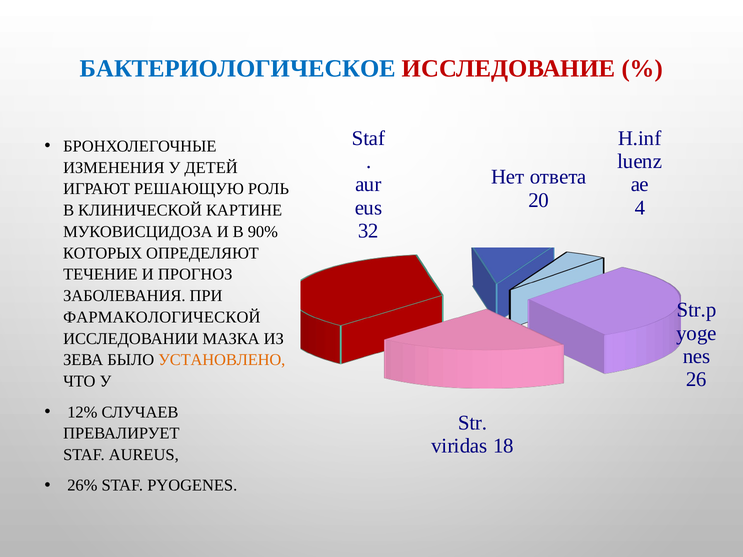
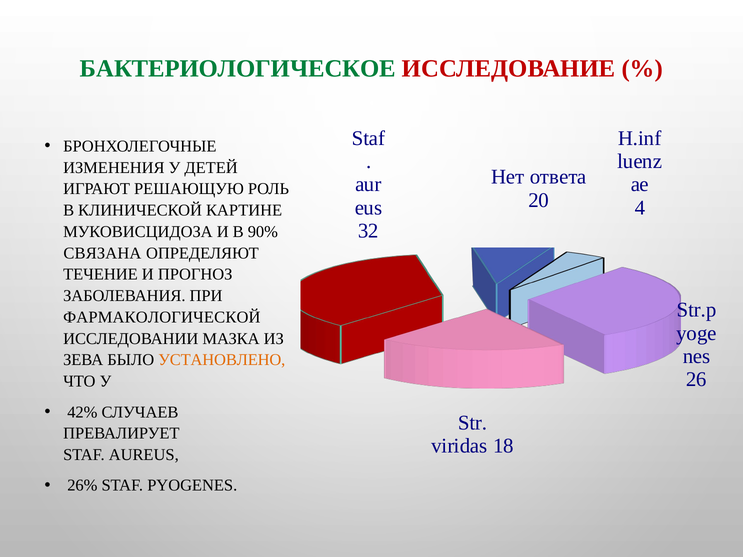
БАКТЕРИОЛОГИЧЕСКОЕ colour: blue -> green (238, 69)
КОТОРЫХ: КОТОРЫХ -> СВЯЗАНА (102, 253)
12%: 12% -> 42% (82, 412)
